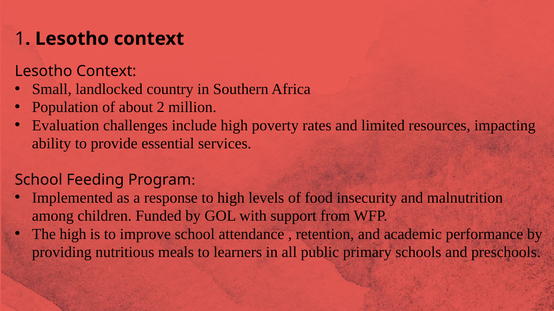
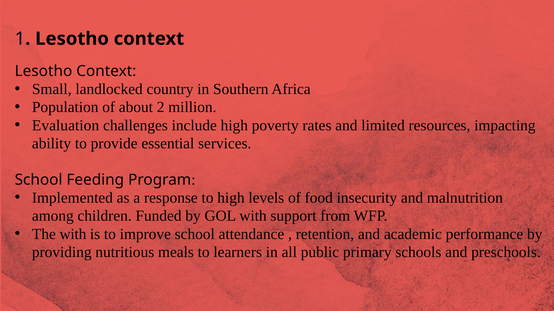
The high: high -> with (73, 234)
